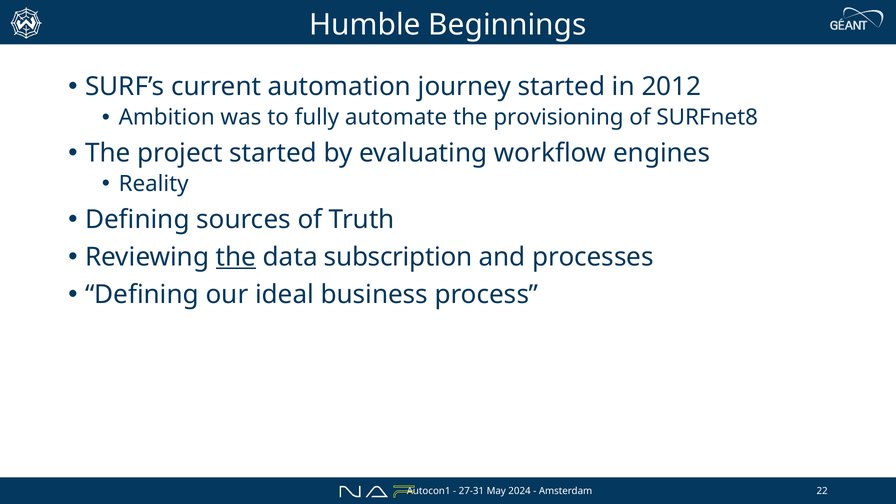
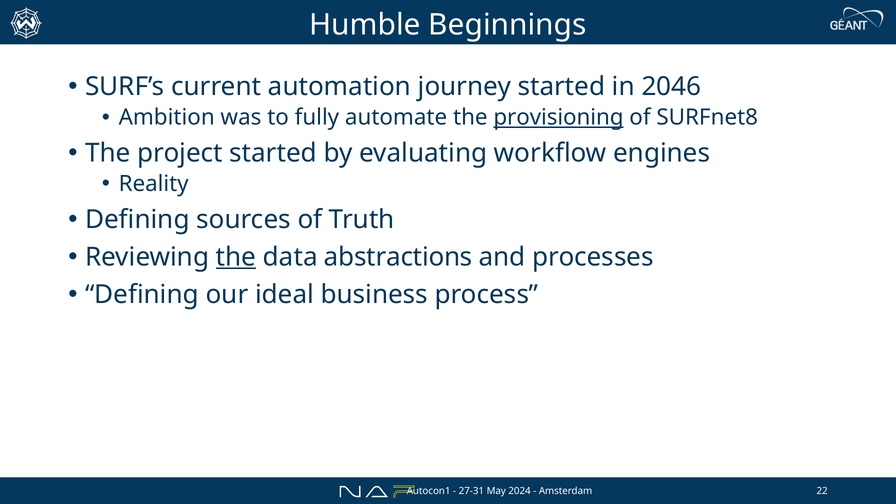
2012: 2012 -> 2046 (671, 87)
provisioning underline: none -> present (559, 118)
subscription: subscription -> abstractions (398, 257)
